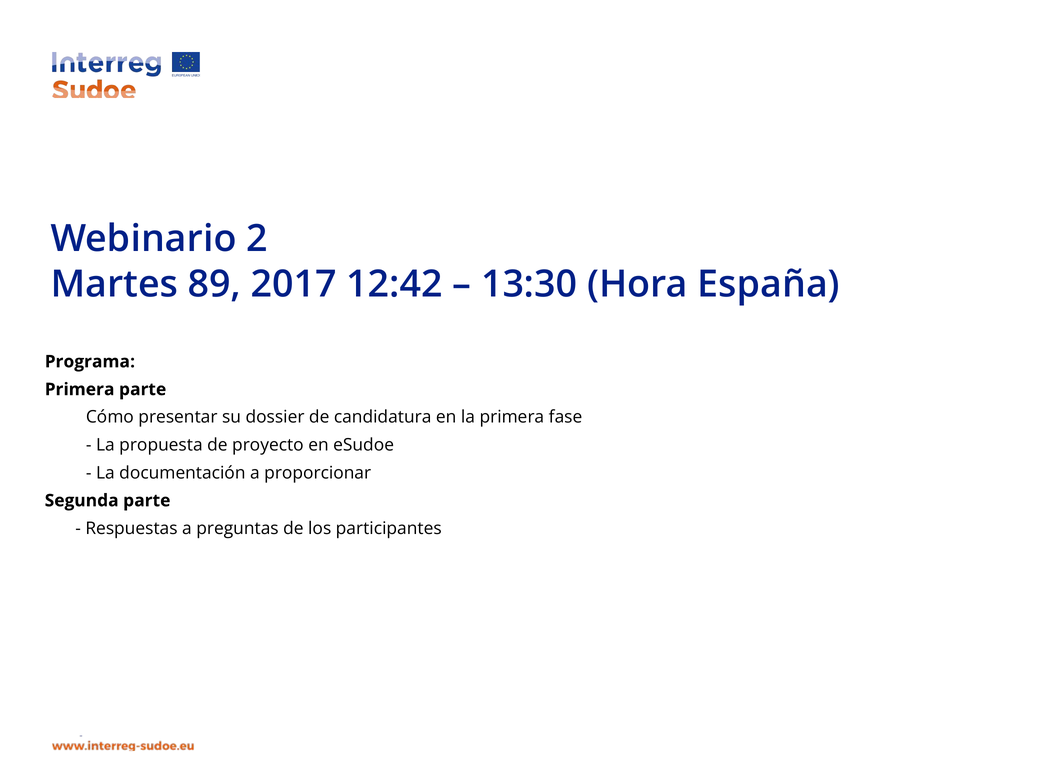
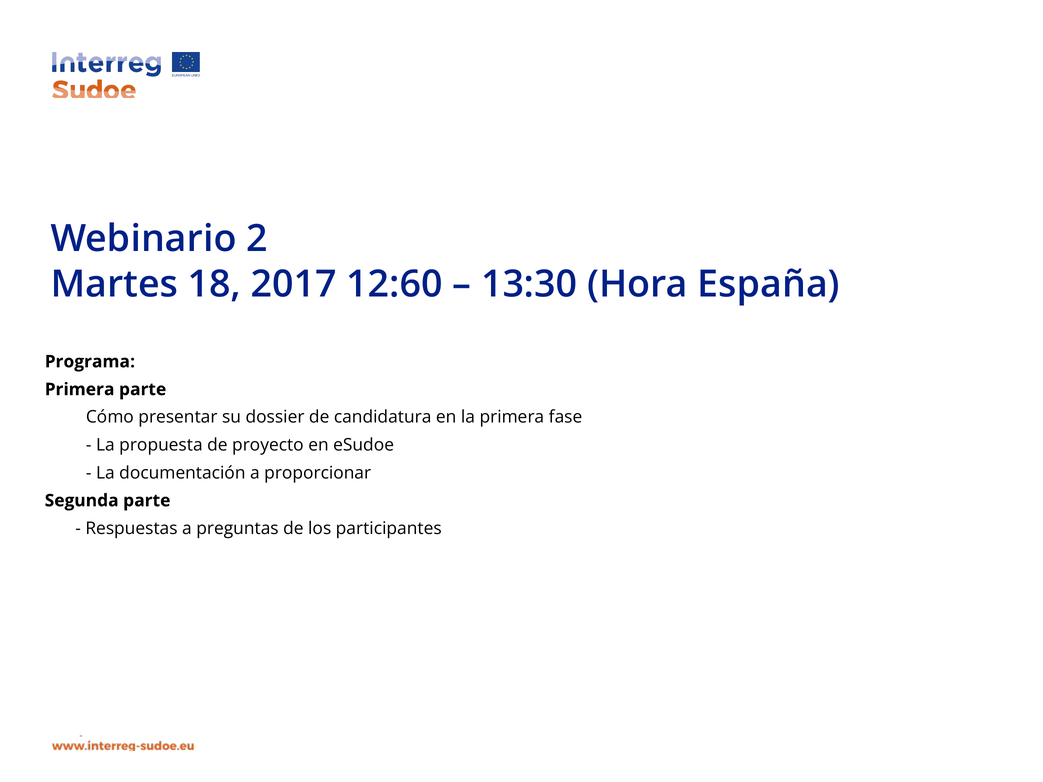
89: 89 -> 18 (214, 284)
12:42: 12:42 -> 12:60 (395, 284)
